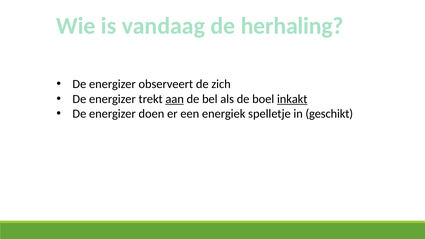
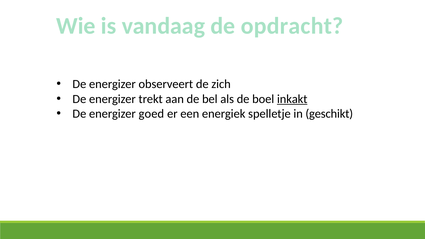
herhaling: herhaling -> opdracht (292, 26)
aan underline: present -> none (175, 99)
doen: doen -> goed (151, 114)
